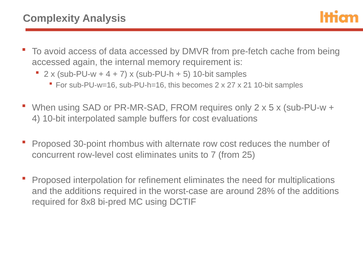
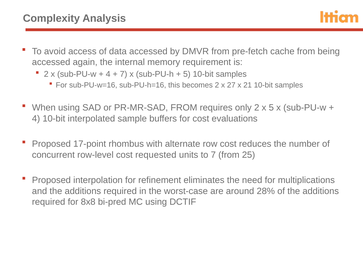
30-point: 30-point -> 17-point (90, 144)
cost eliminates: eliminates -> requested (156, 155)
